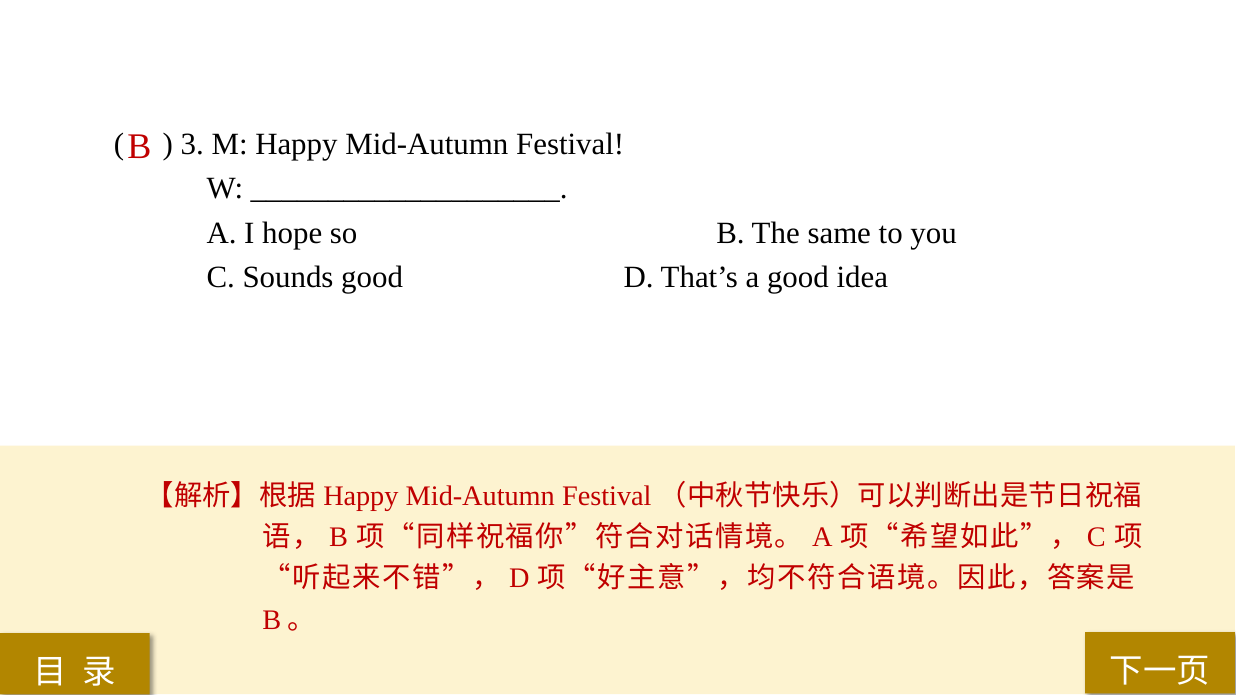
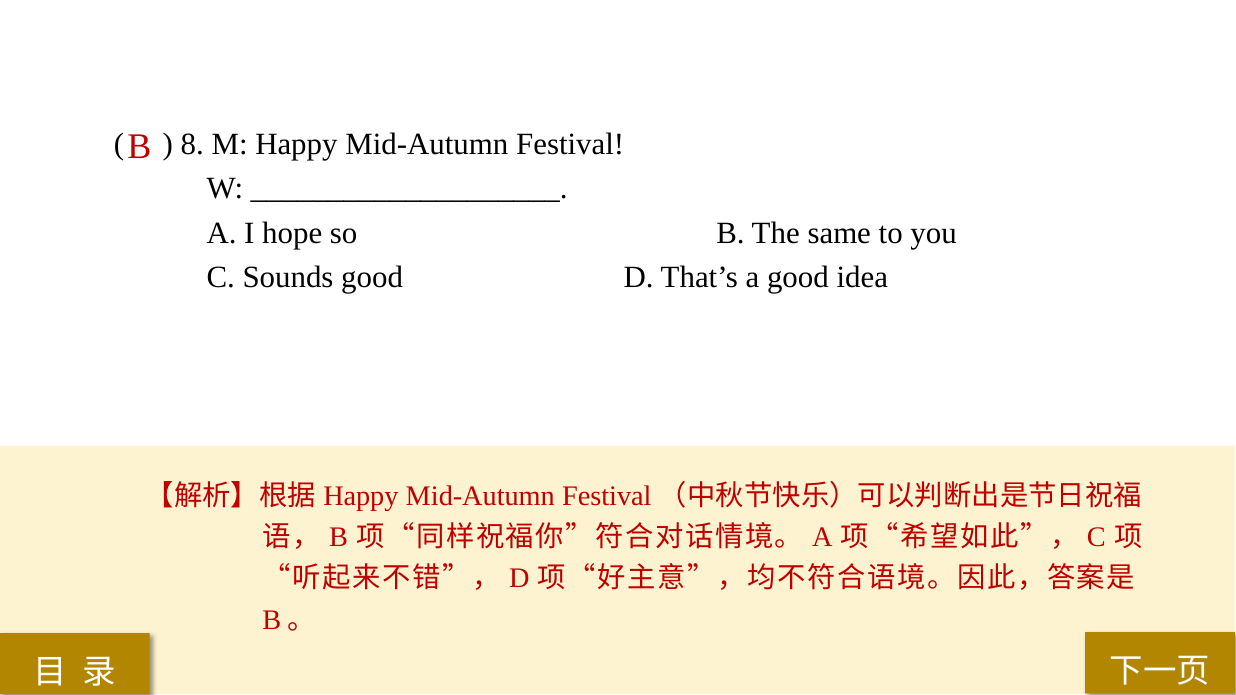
3: 3 -> 8 (192, 144)
